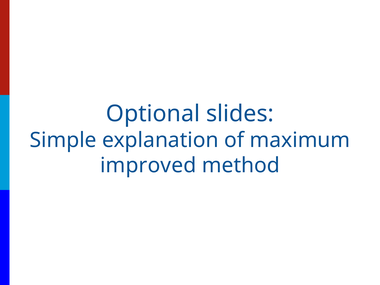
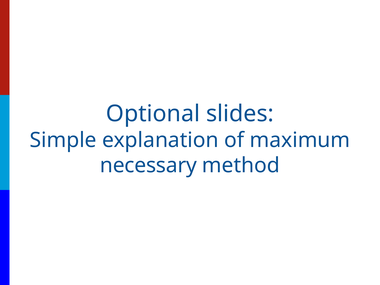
improved: improved -> necessary (148, 166)
